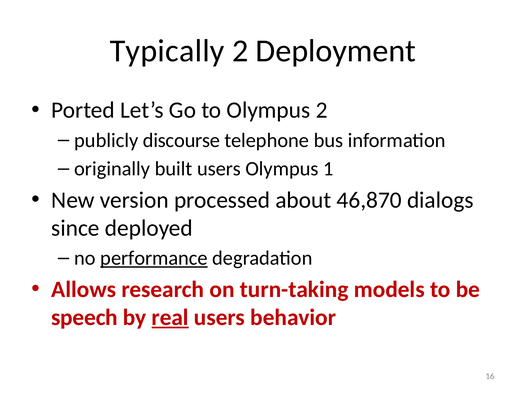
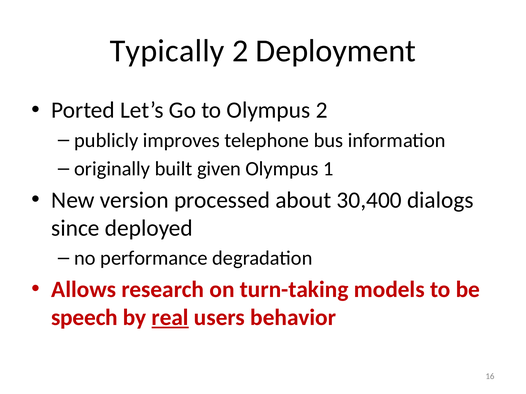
discourse: discourse -> improves (181, 141)
built users: users -> given (219, 169)
46,870: 46,870 -> 30,400 (369, 200)
performance underline: present -> none (154, 259)
